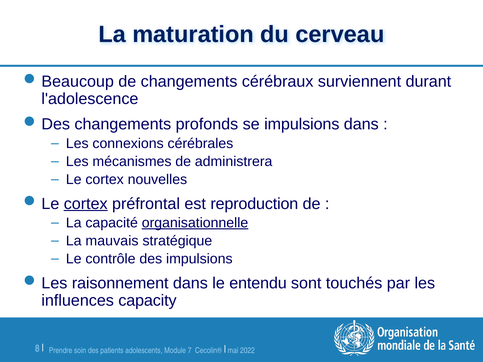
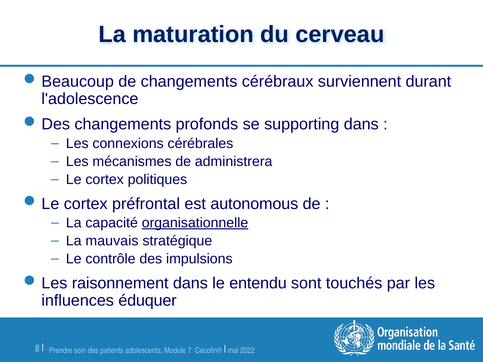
se impulsions: impulsions -> supporting (302, 124)
nouvelles: nouvelles -> politiques (157, 180)
cortex underline: present -> none (86, 204)
reproduction: reproduction -> autonomous (254, 204)
capacity: capacity -> éduquer (147, 301)
